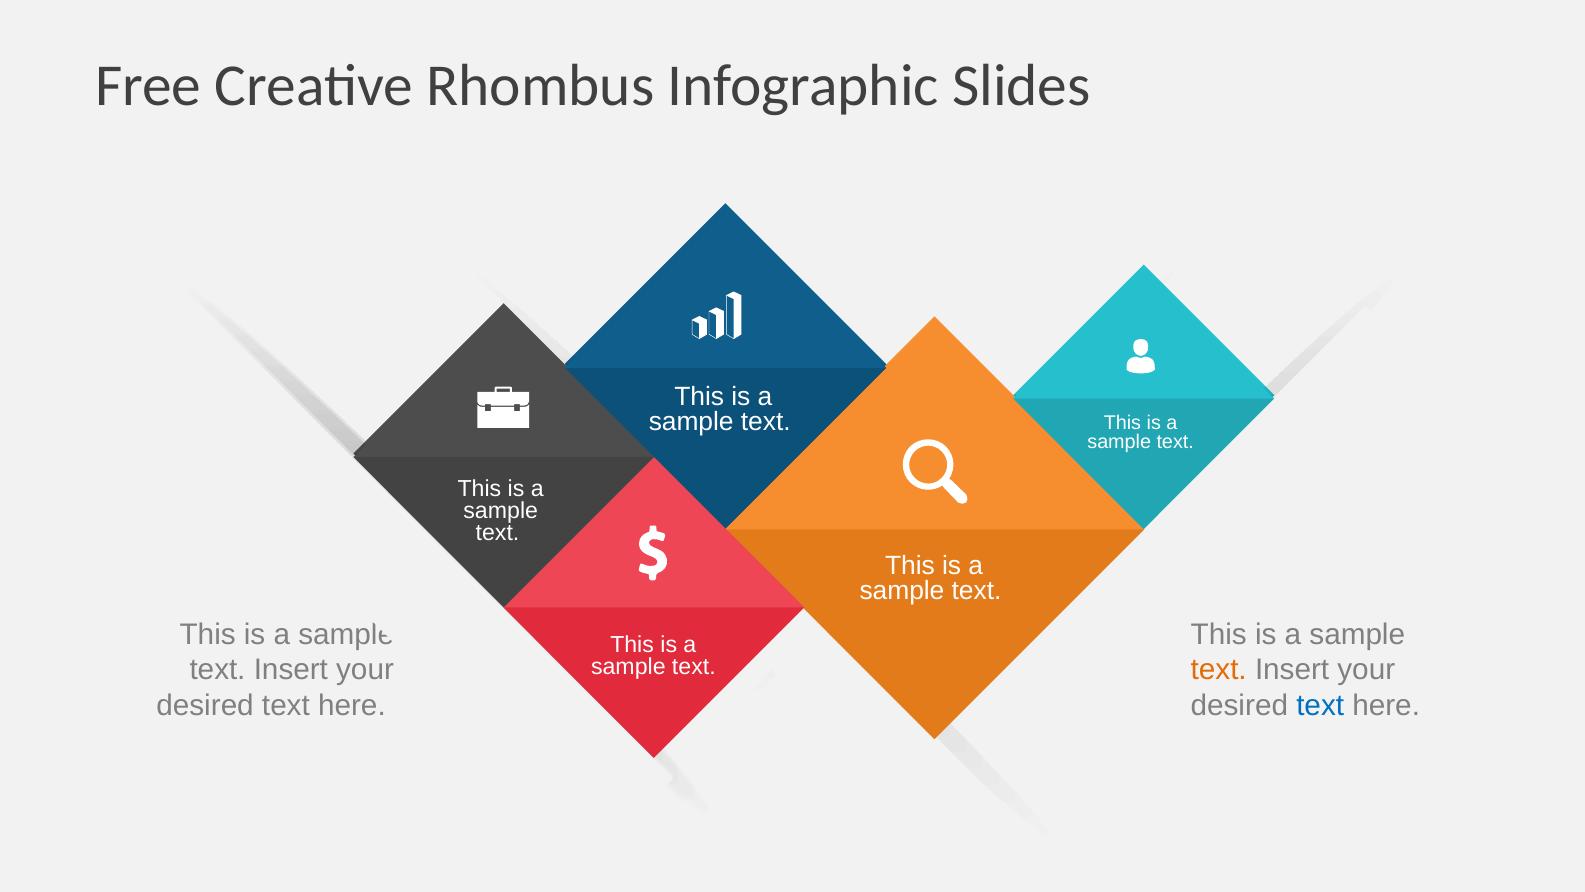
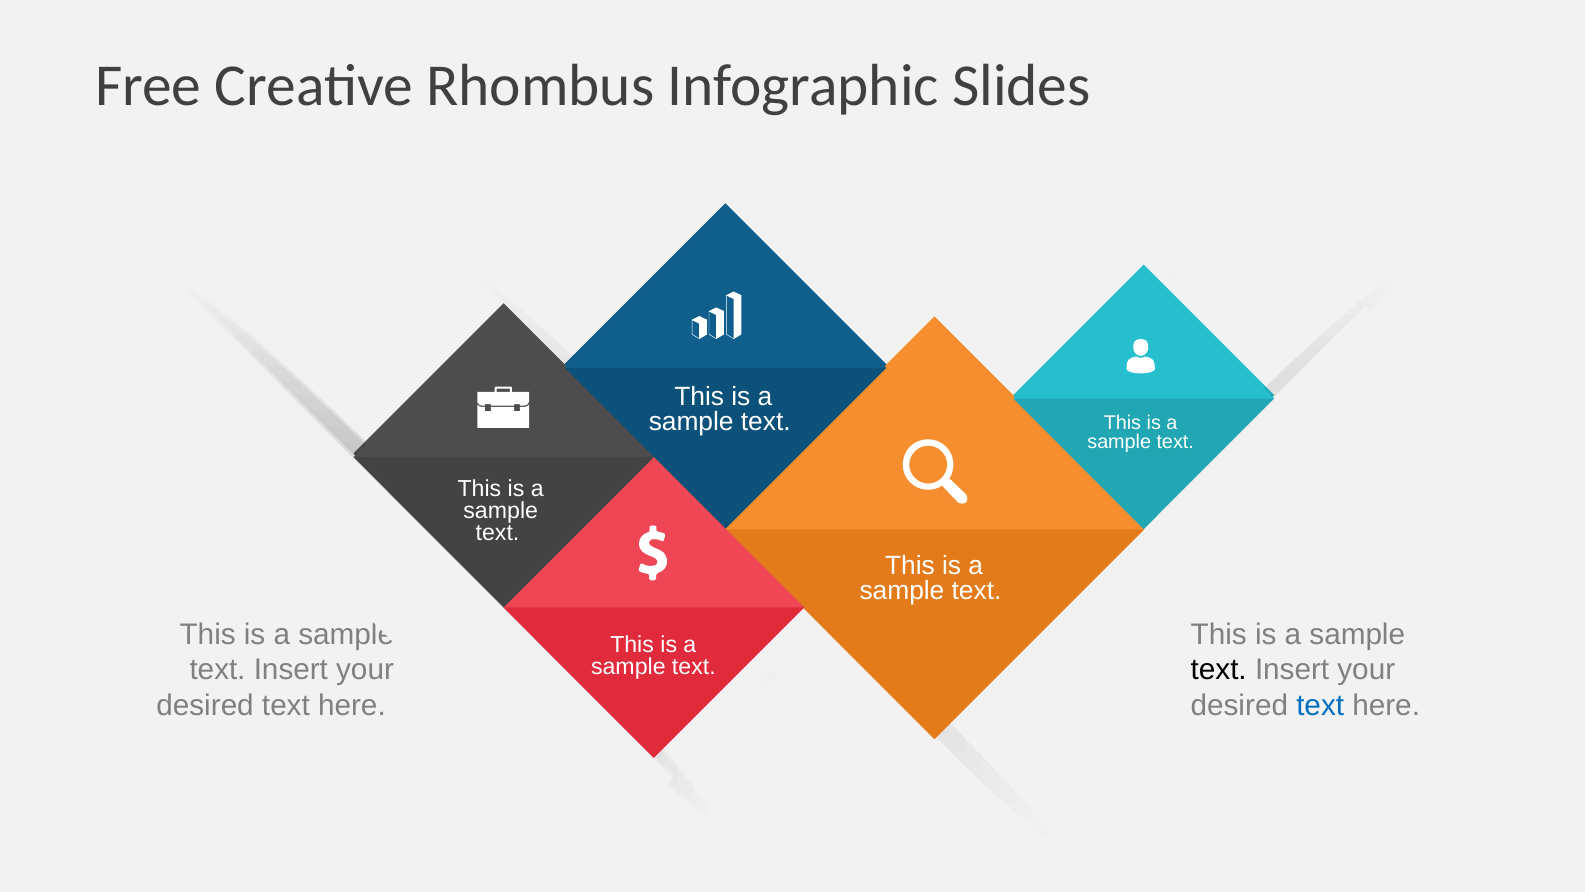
text colour: orange -> black (1219, 670)
